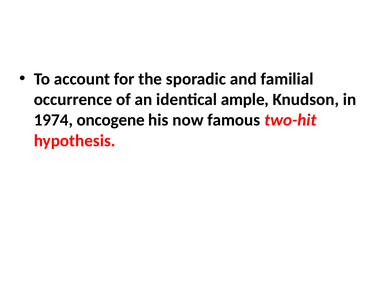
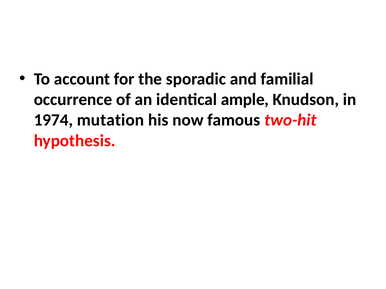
oncogene: oncogene -> mutation (110, 120)
